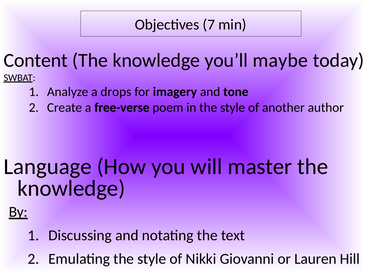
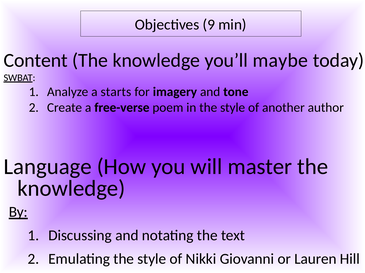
7: 7 -> 9 (209, 25)
drops: drops -> starts (116, 92)
